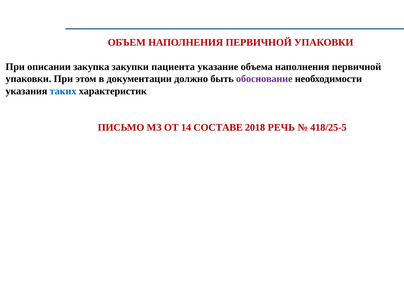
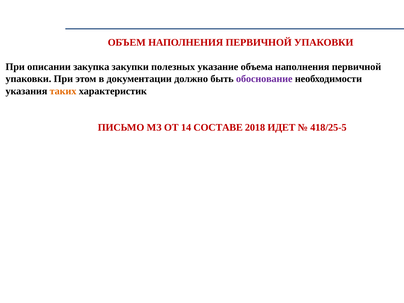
пациента: пациента -> полезных (173, 67)
таких colour: blue -> orange (63, 91)
РЕЧЬ: РЕЧЬ -> ИДЕТ (281, 127)
